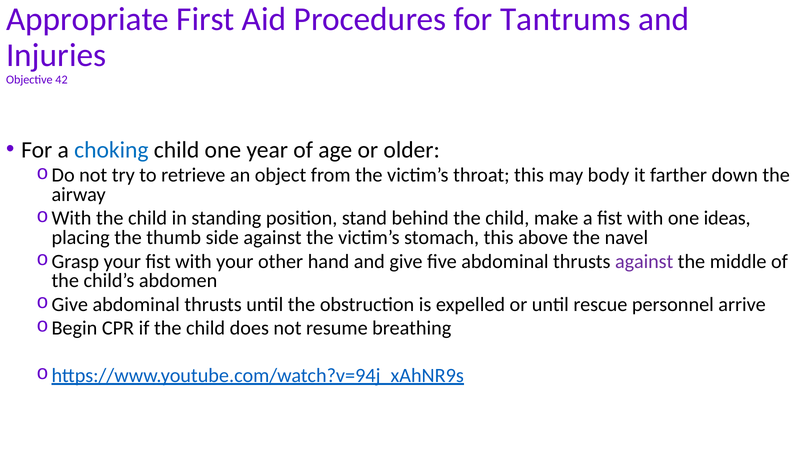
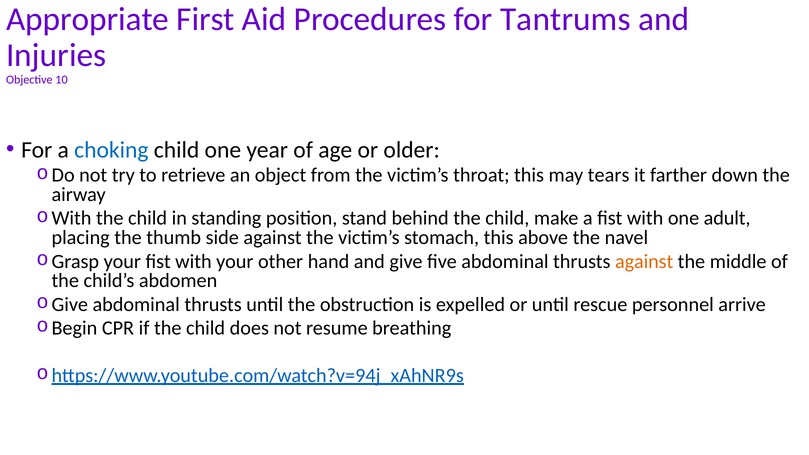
42: 42 -> 10 (62, 80)
body: body -> tears (609, 175)
ideas: ideas -> adult (727, 218)
against colour: purple -> orange (644, 261)
